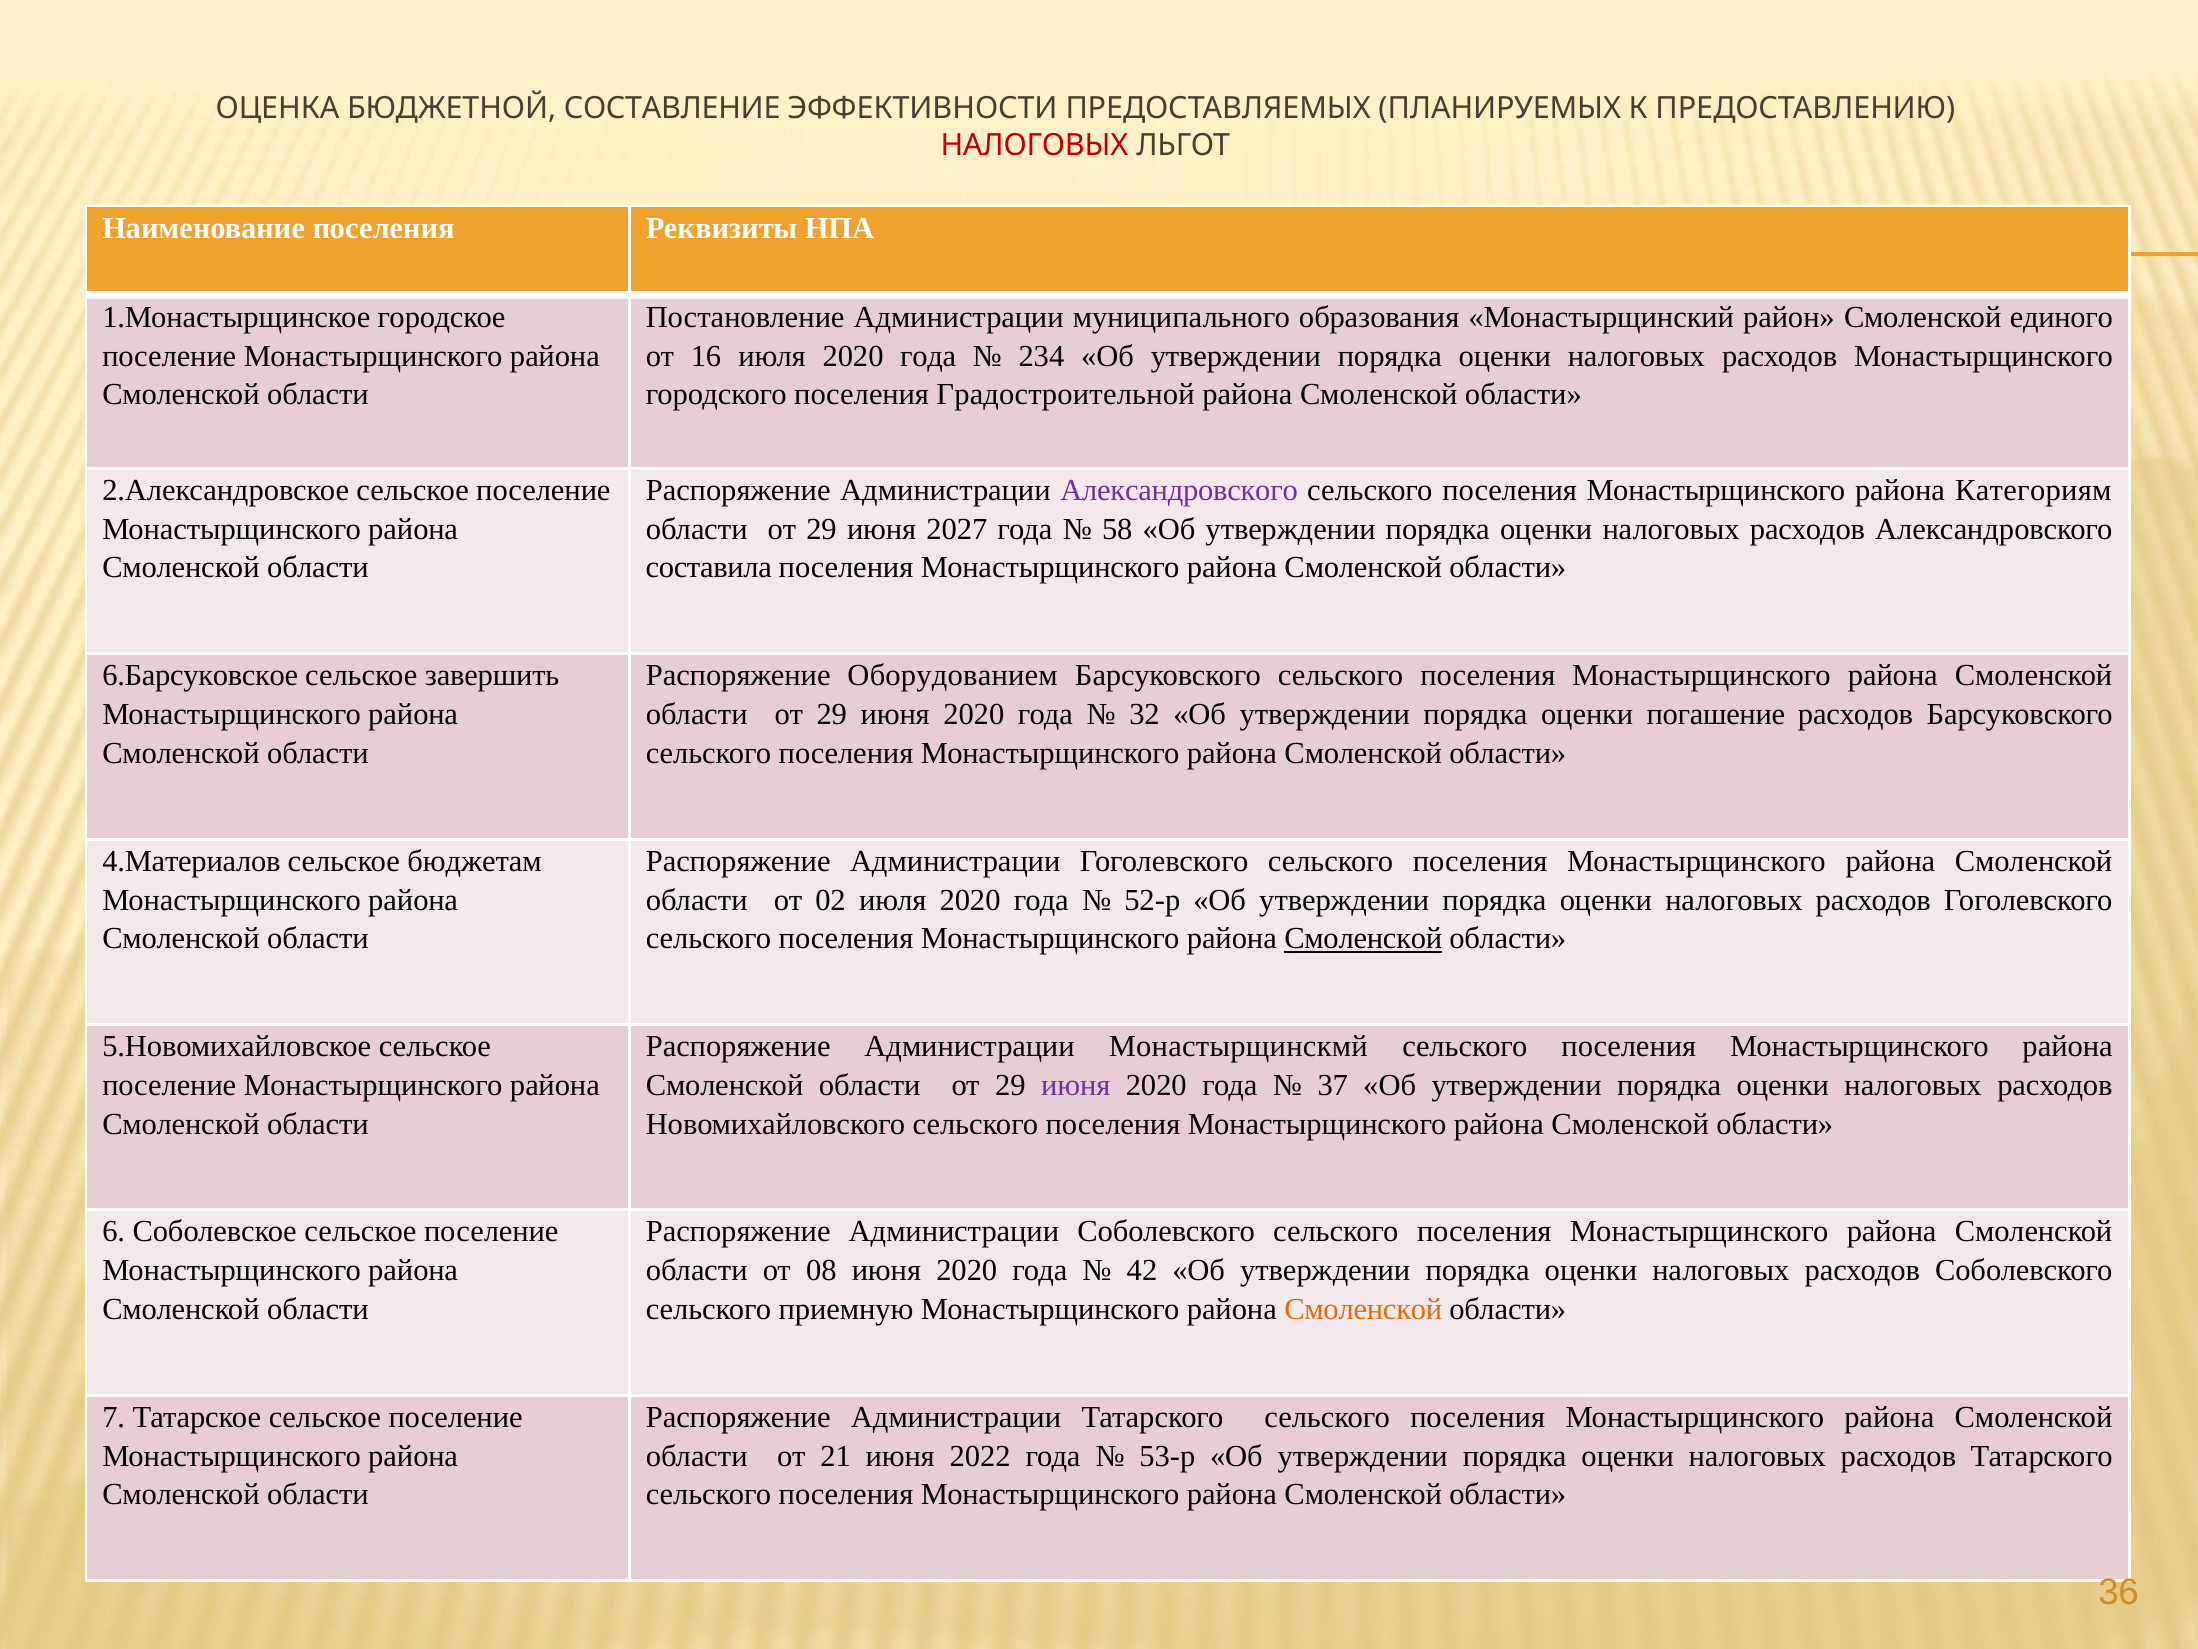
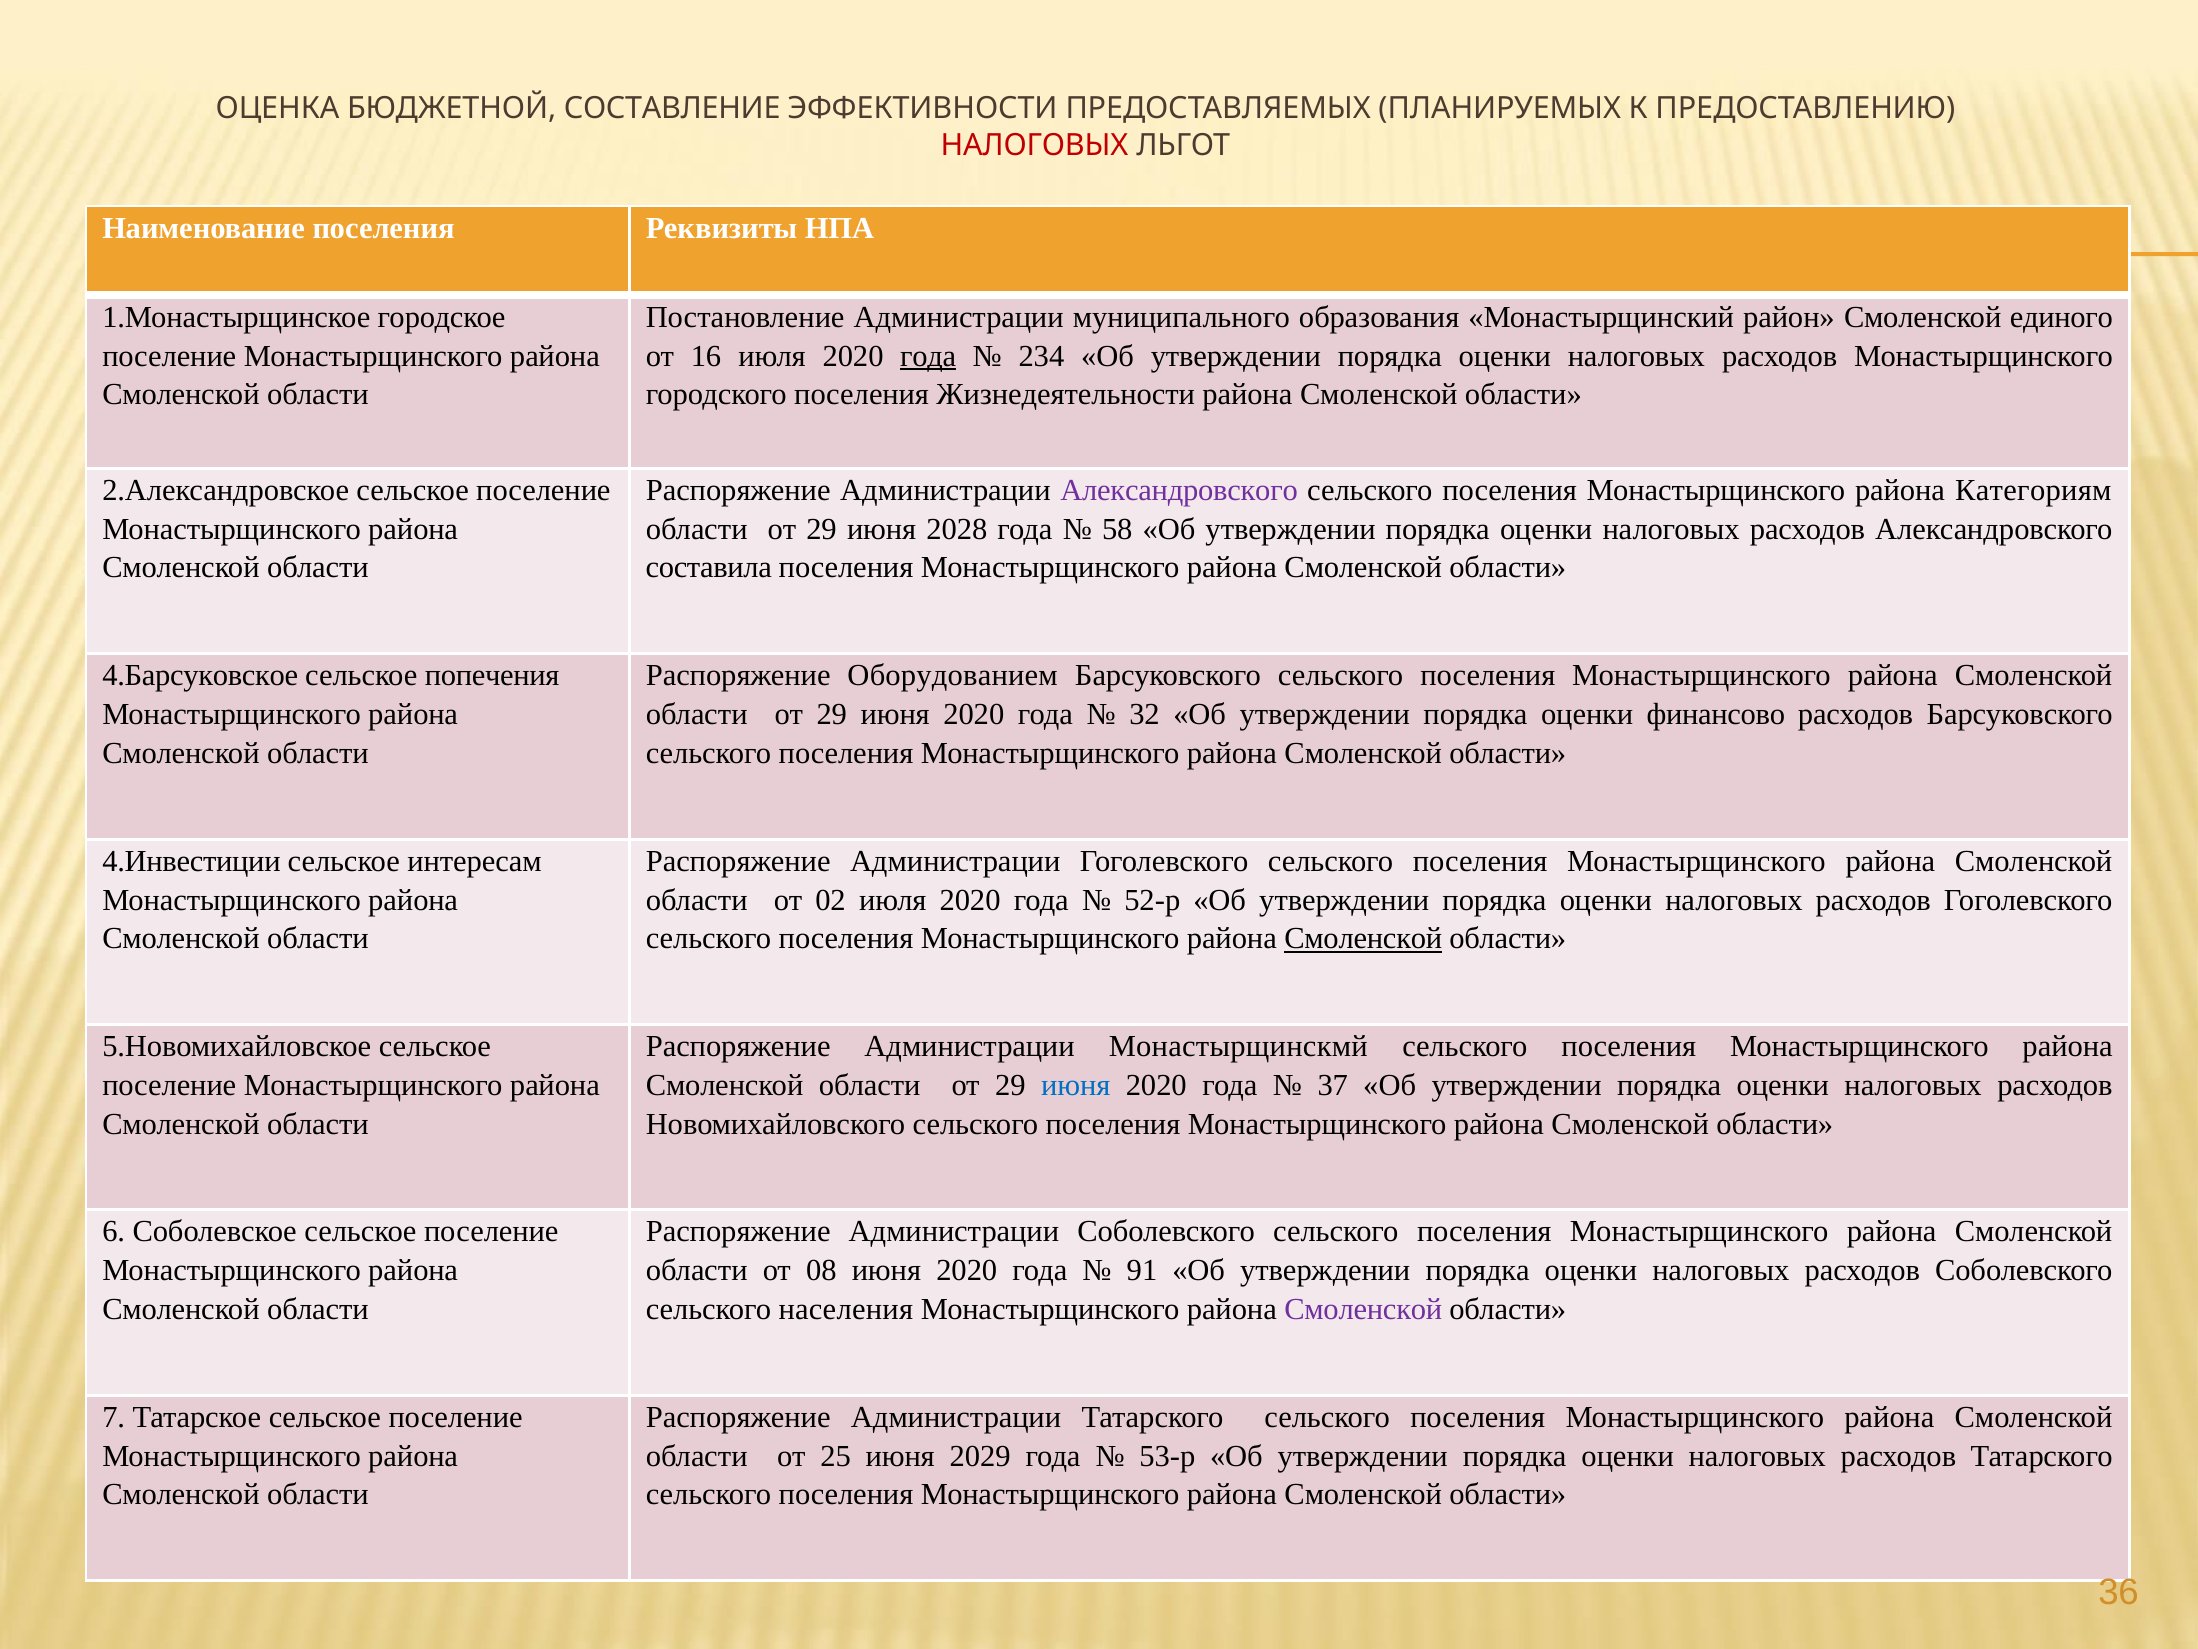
года underline: none -> present (928, 356)
Градостроительной: Градостроительной -> Жизнедеятельности (1066, 395)
2027: 2027 -> 2028 (957, 529)
6.Барсуковское: 6.Барсуковское -> 4.Барсуковское (200, 676)
завершить: завершить -> попечения (492, 676)
погашение: погашение -> финансово (1716, 714)
4.Материалов: 4.Материалов -> 4.Инвестиции (191, 861)
бюджетам: бюджетам -> интересам (474, 861)
июня colour: purple -> blue (1076, 1085)
42: 42 -> 91 (1142, 1270)
приемную: приемную -> населения (846, 1309)
Смоленской colour: orange -> purple (1363, 1309)
21: 21 -> 25 (836, 1456)
2022: 2022 -> 2029 (980, 1456)
